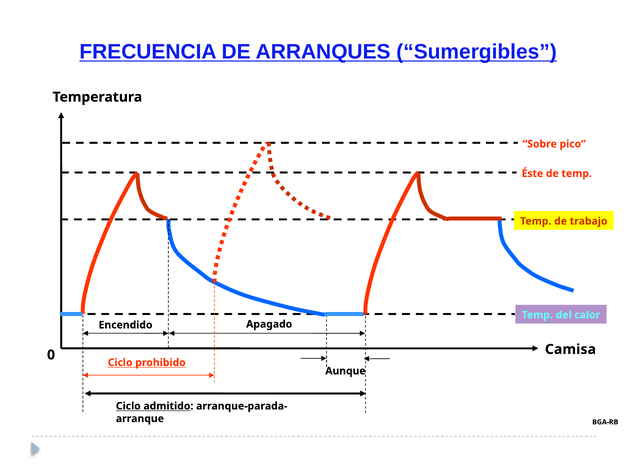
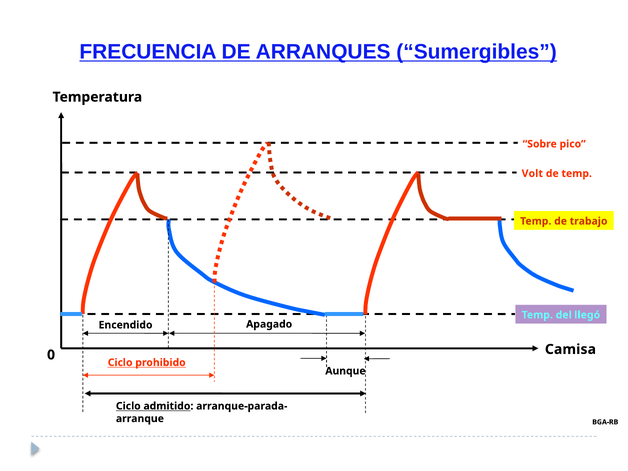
Éste: Éste -> Volt (532, 174)
calor: calor -> llegó (587, 315)
